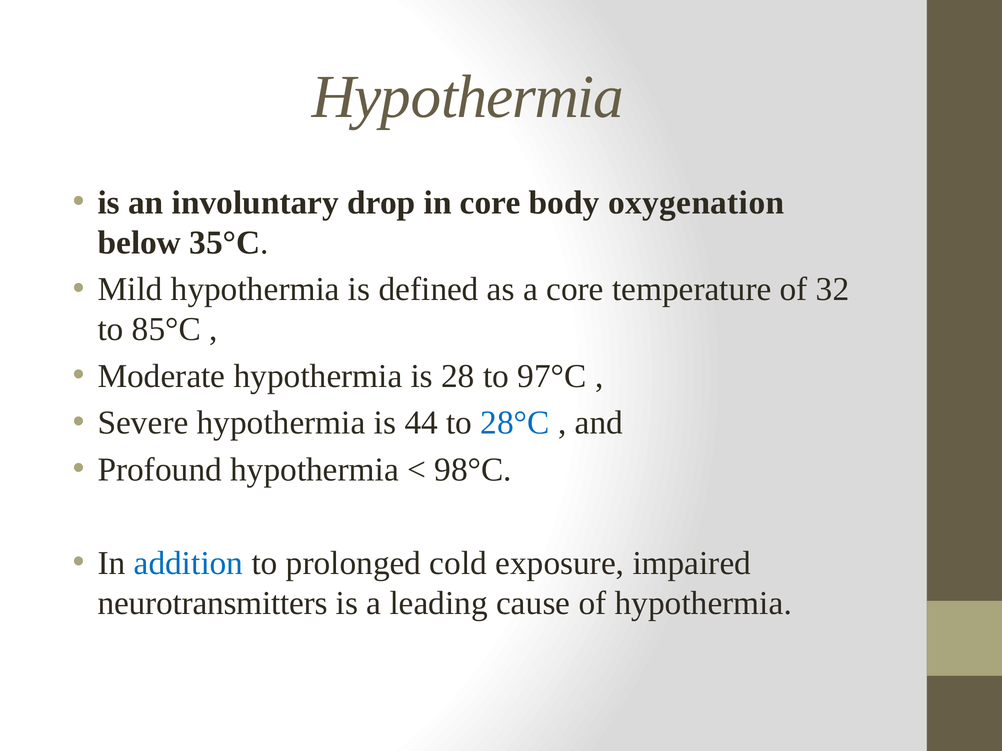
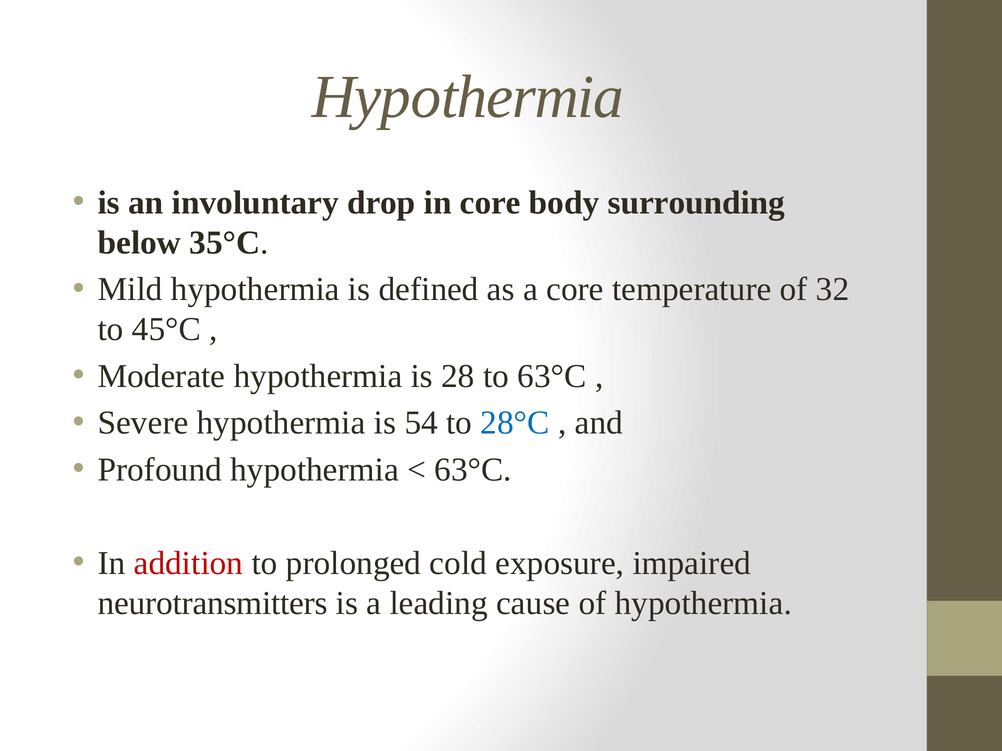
oxygenation: oxygenation -> surrounding (696, 203)
85°C: 85°C -> 45°C (166, 330)
to 97°C: 97°C -> 63°C (552, 376)
44: 44 -> 54 (421, 423)
98°C: 98°C -> 63°C (473, 470)
addition colour: blue -> red (188, 563)
